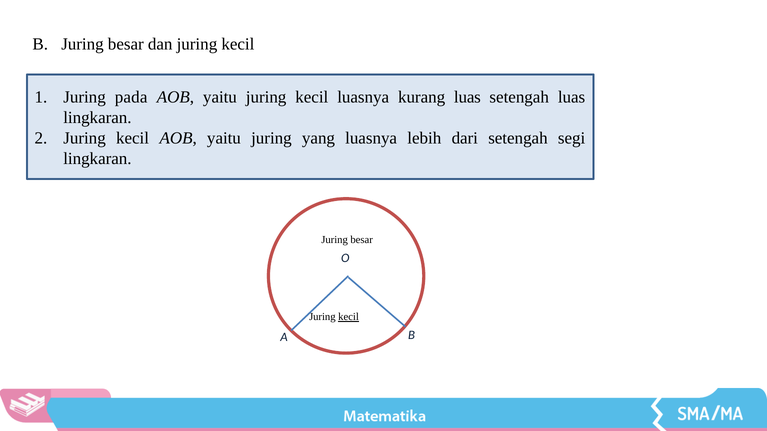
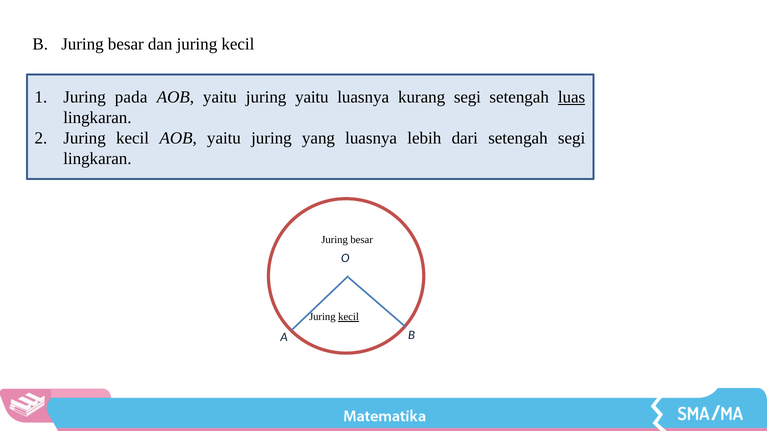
yaitu juring kecil: kecil -> yaitu (312, 97)
kurang luas: luas -> segi (467, 97)
luas underline: none -> present (572, 97)
